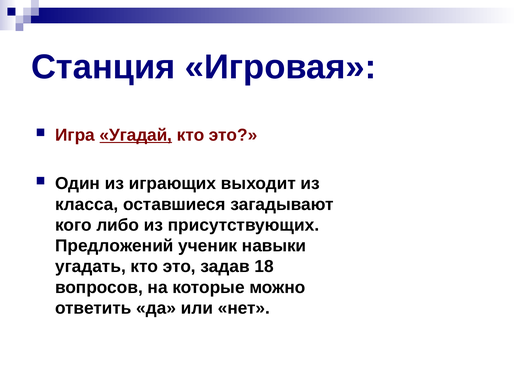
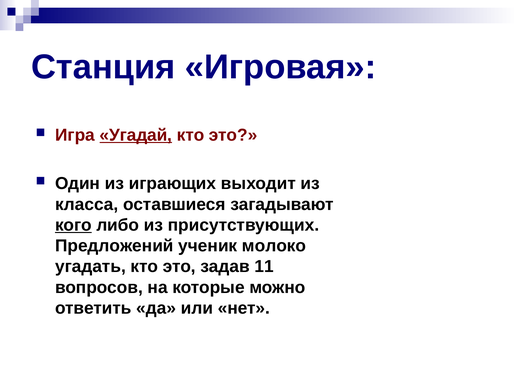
кого underline: none -> present (73, 225)
навыки: навыки -> молоко (274, 245)
18: 18 -> 11 (264, 266)
